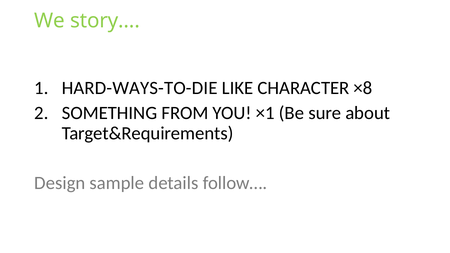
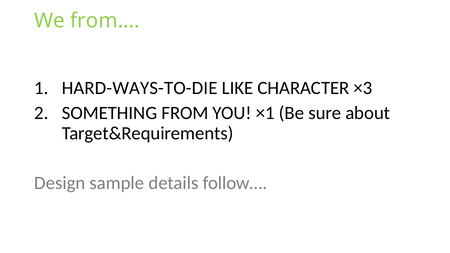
story…: story… -> from… (105, 21)
×8: ×8 -> ×3 (363, 88)
